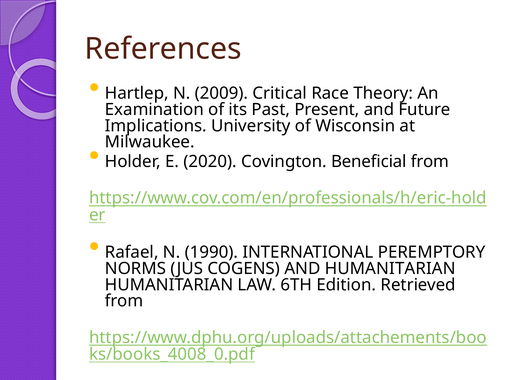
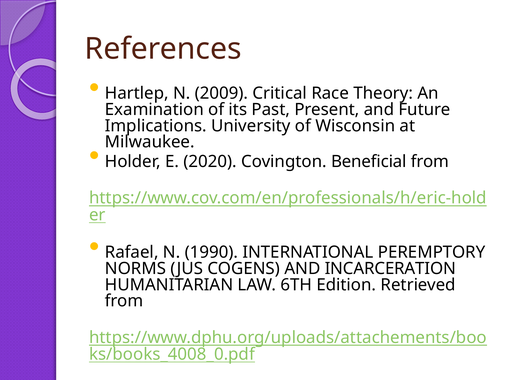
AND HUMANITARIAN: HUMANITARIAN -> INCARCERATION (390, 269)
